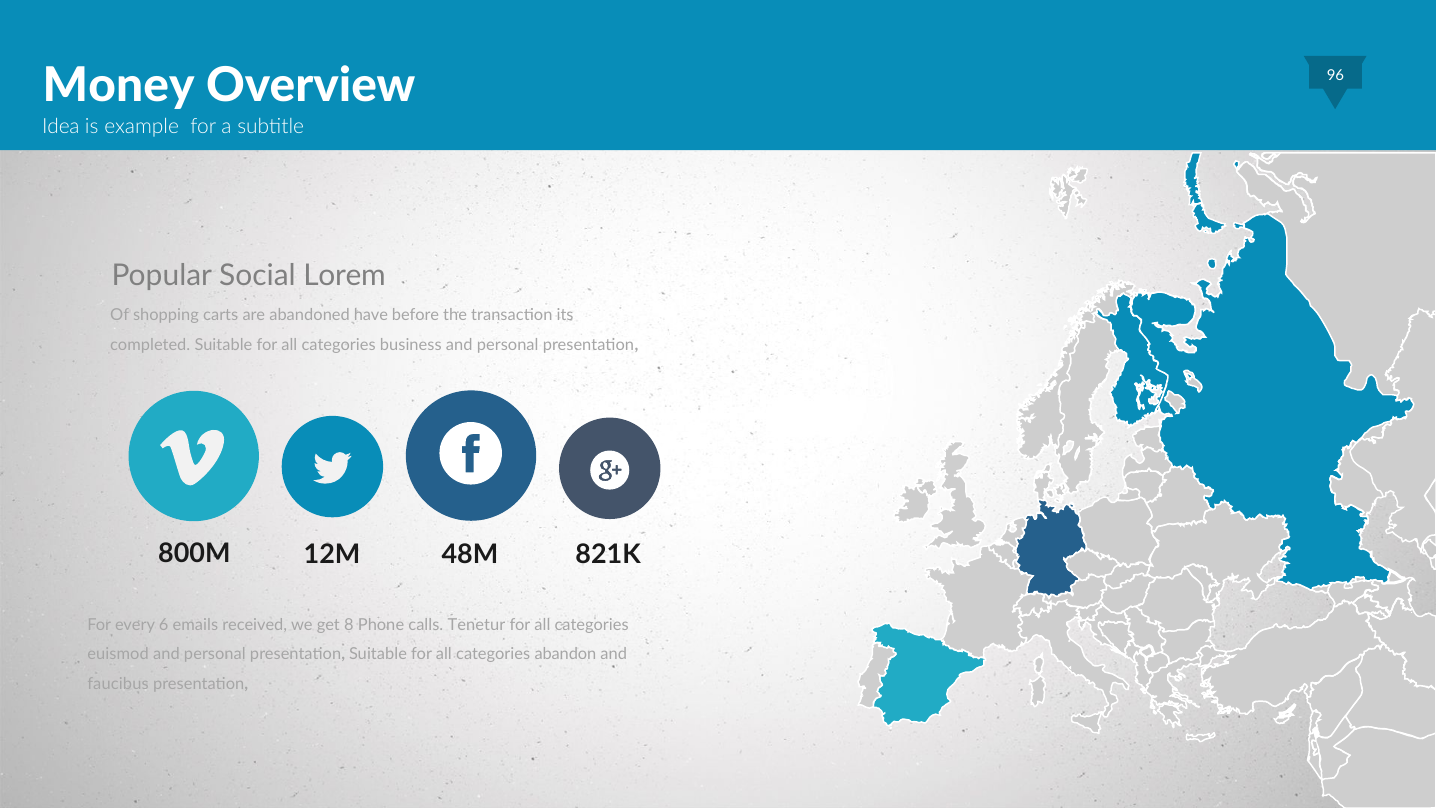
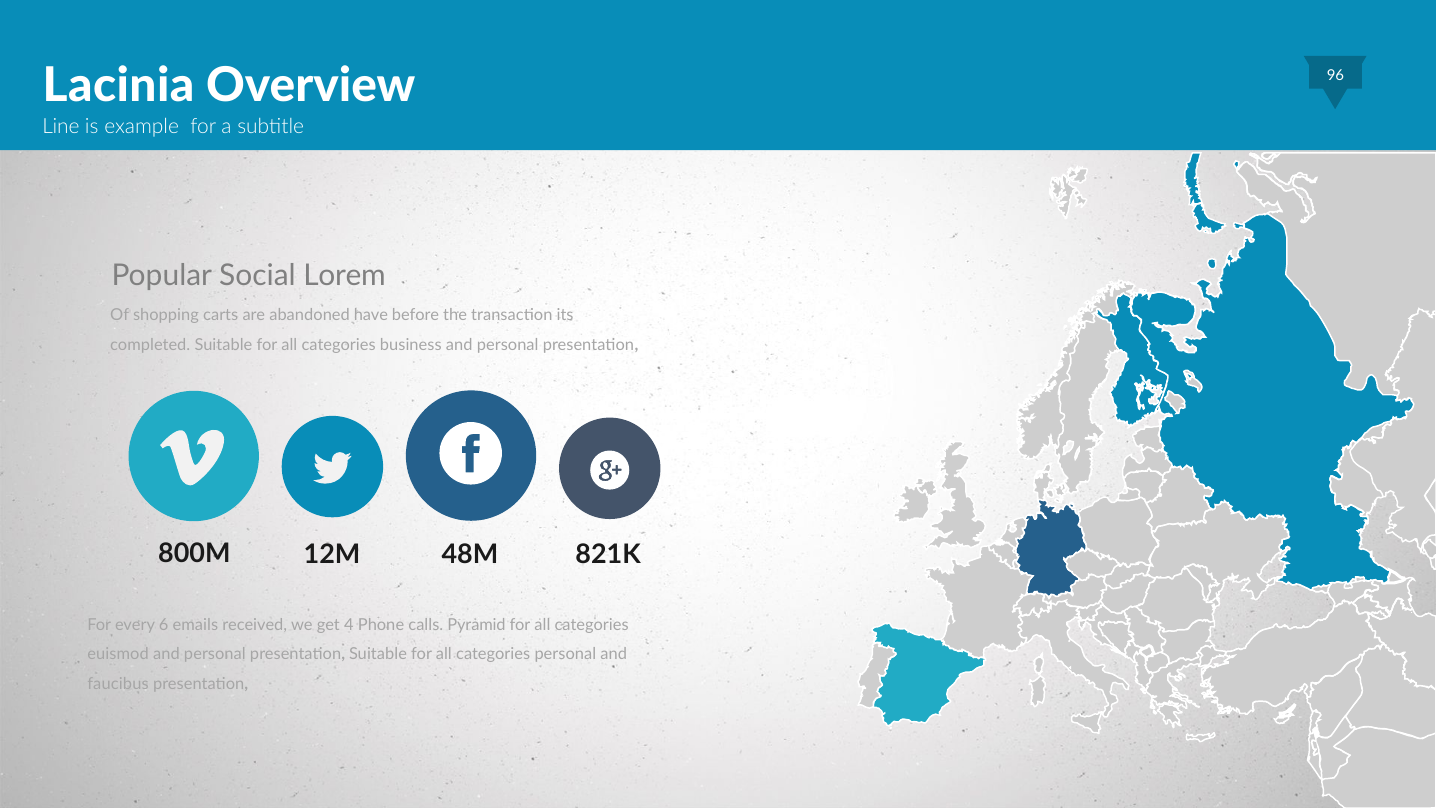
Money: Money -> Lacinia (119, 86)
Idea: Idea -> Line (61, 126)
8: 8 -> 4 (349, 625)
Tenetur: Tenetur -> Pyramid (477, 625)
categories abandon: abandon -> personal (565, 654)
